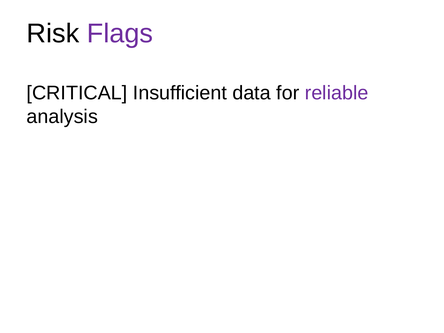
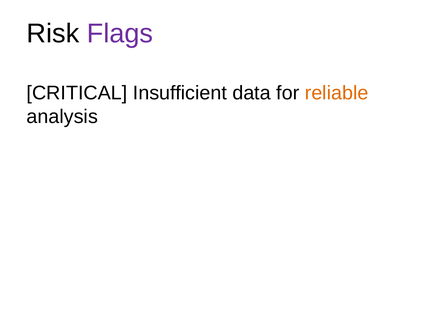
reliable colour: purple -> orange (337, 93)
